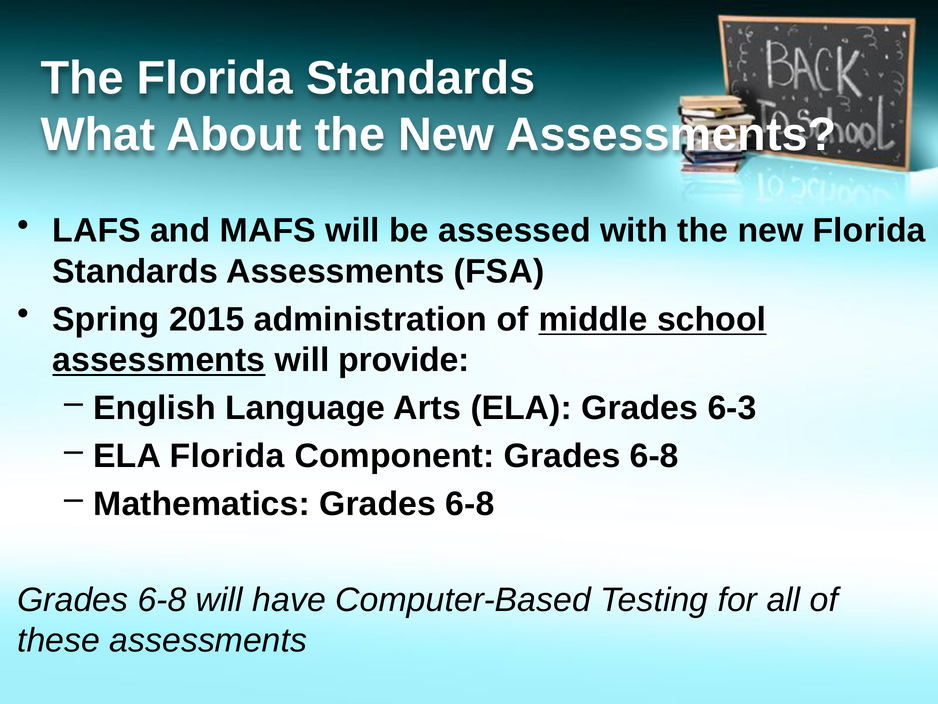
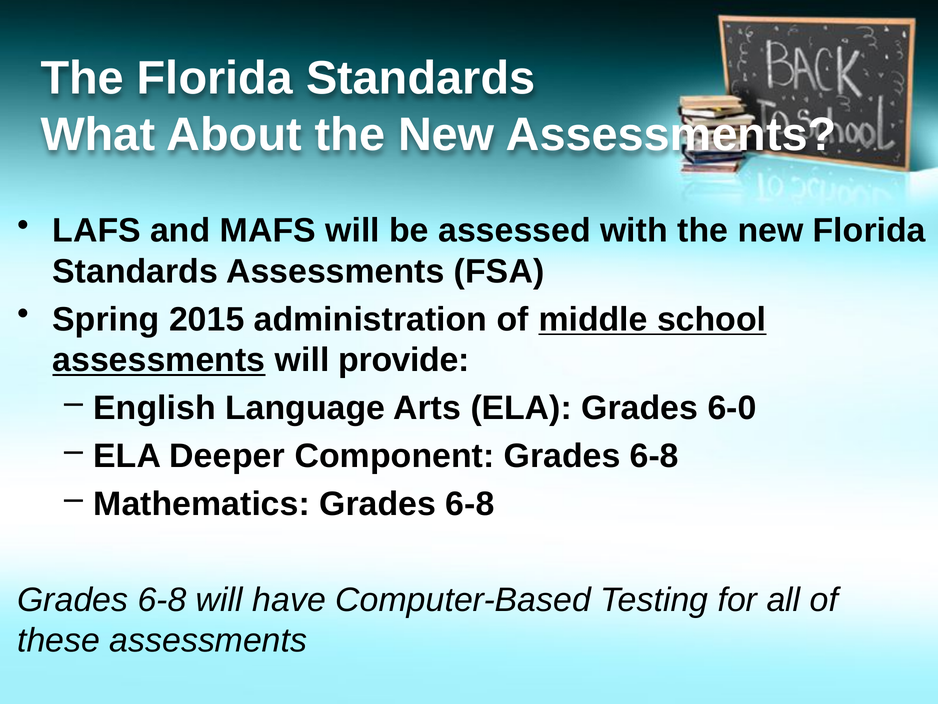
6-3: 6-3 -> 6-0 (732, 408)
ELA Florida: Florida -> Deeper (227, 456)
